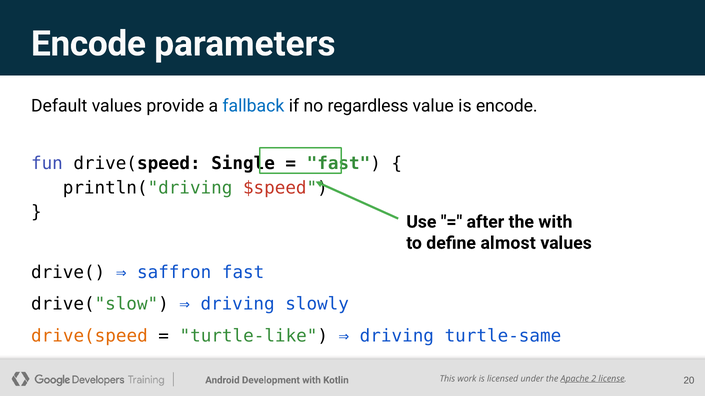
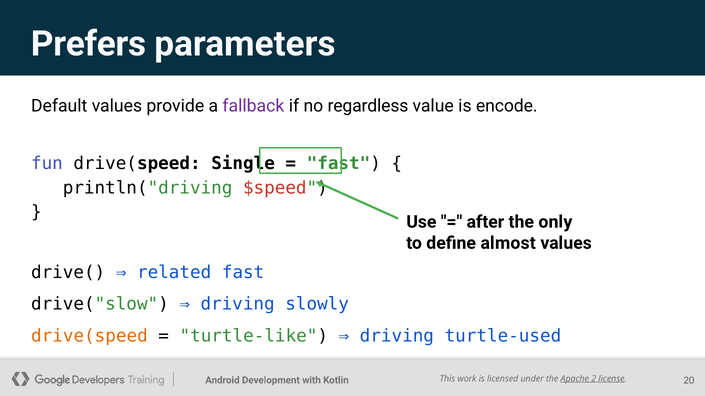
Encode: Encode -> Prefers (88, 44)
fallback colour: blue -> purple (253, 106)
the with: with -> only (555, 222)
saffron: saffron -> related (174, 273)
turtle-same: turtle-same -> turtle-used (503, 336)
